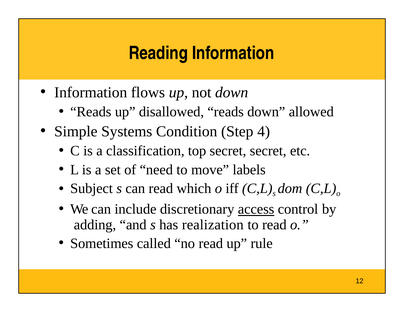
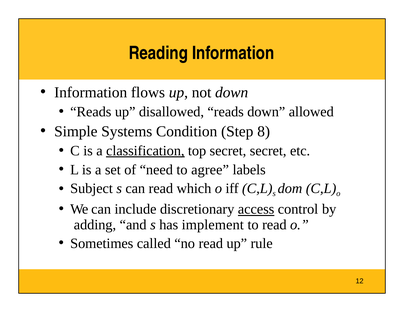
4: 4 -> 8 (264, 131)
classification underline: none -> present (145, 151)
move: move -> agree (210, 170)
realization: realization -> implement (213, 225)
